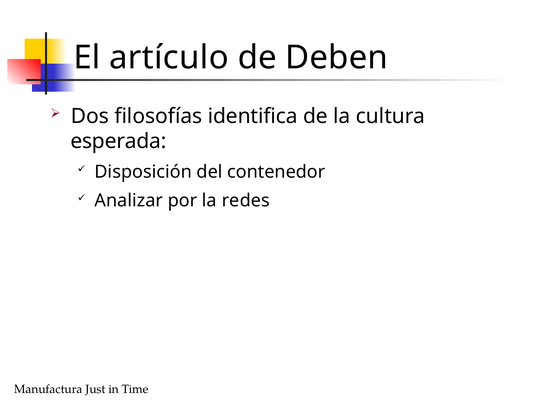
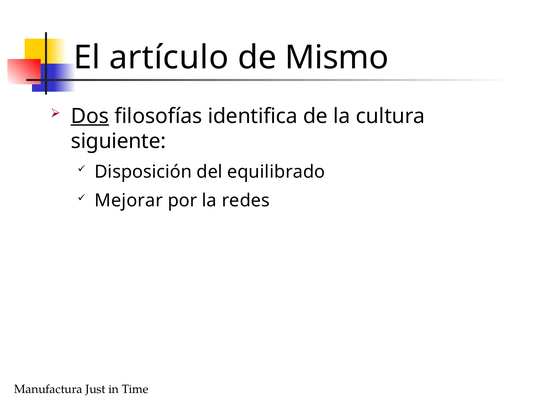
Deben: Deben -> Mismo (337, 58)
Dos underline: none -> present (90, 116)
esperada: esperada -> siguiente (118, 141)
contenedor: contenedor -> equilibrado (276, 172)
Analizar: Analizar -> Mejorar (129, 201)
